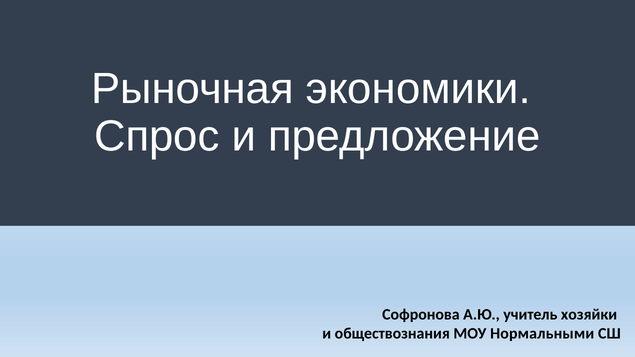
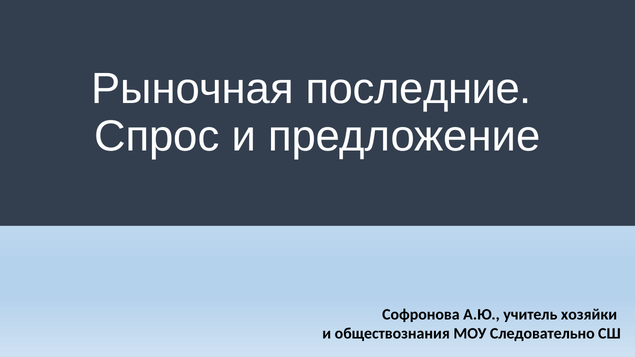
экономики: экономики -> последние (419, 89)
Нормальными: Нормальными -> Следовательно (542, 334)
